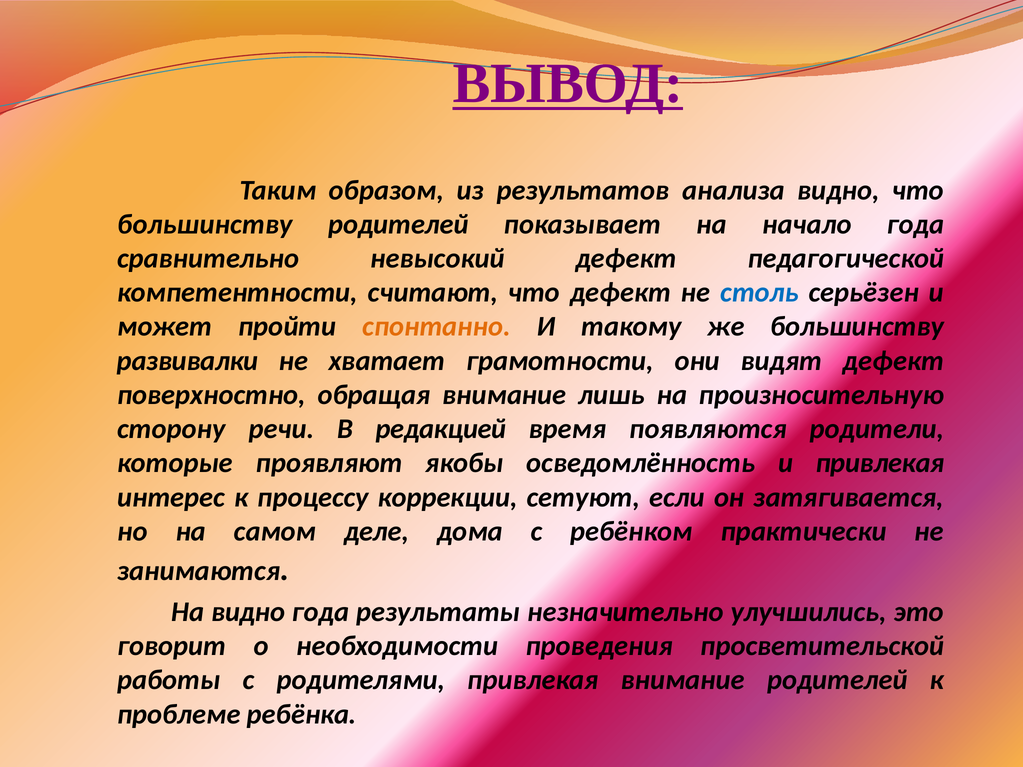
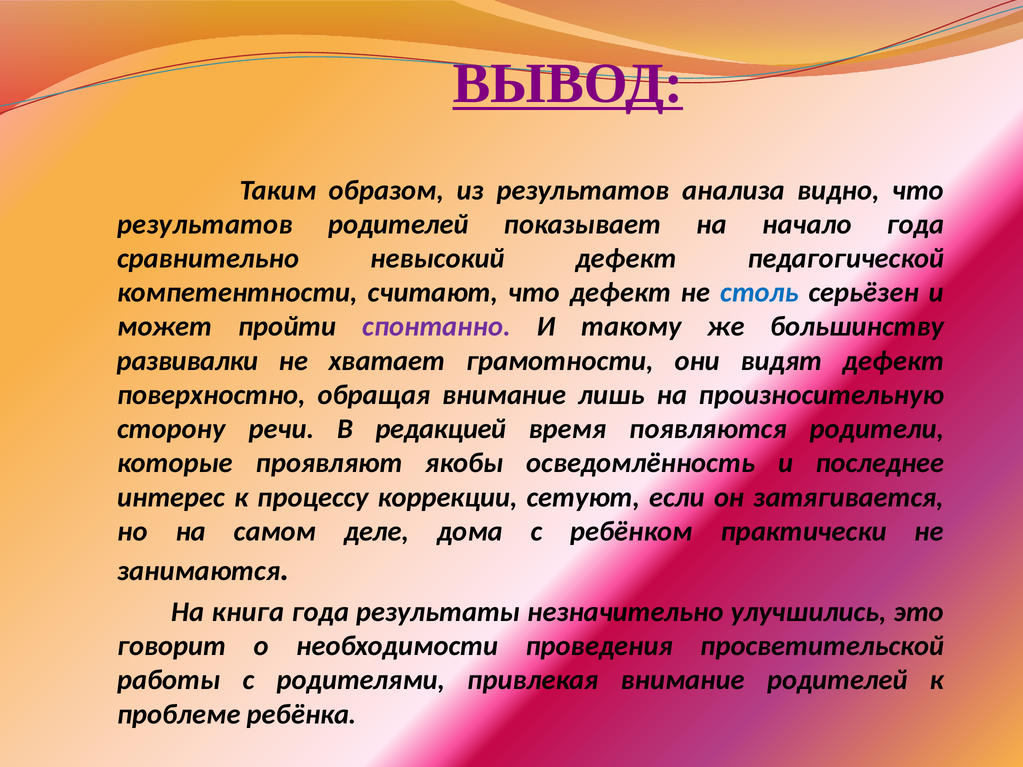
большинству: большинству -> результатов (205, 224)
спонтанно colour: orange -> purple (437, 327)
и привлекая: привлекая -> последнее (880, 463)
На видно: видно -> книга (248, 612)
